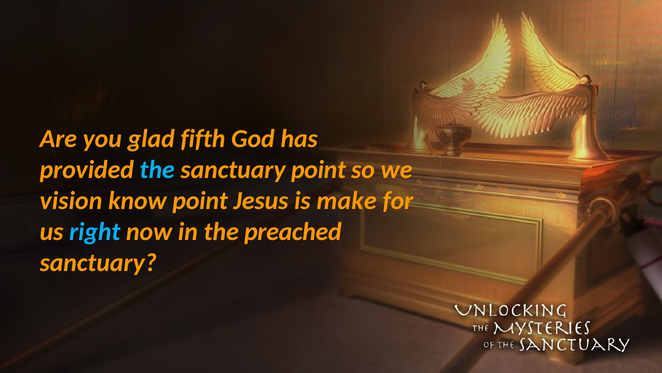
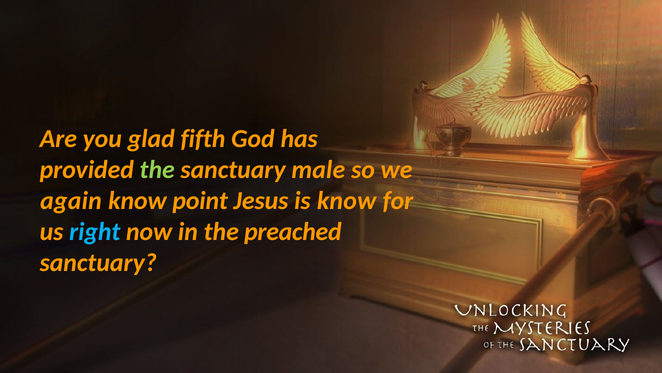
the colour: light blue -> light green (157, 170)
sanctuary point: point -> male (318, 170)
vision: vision -> again (71, 200)
is make: make -> know (347, 200)
